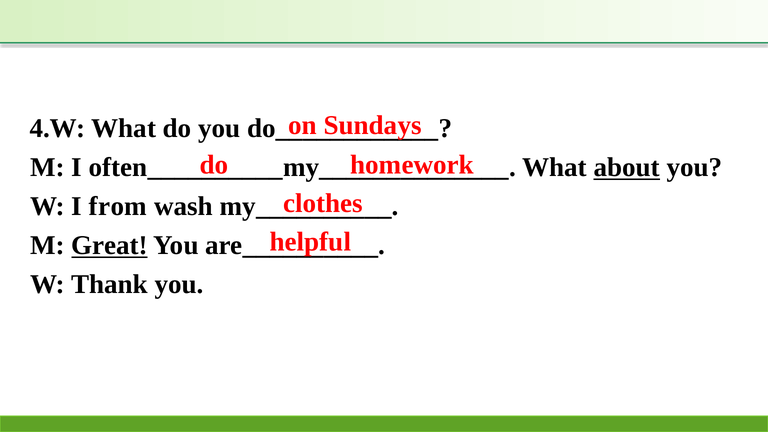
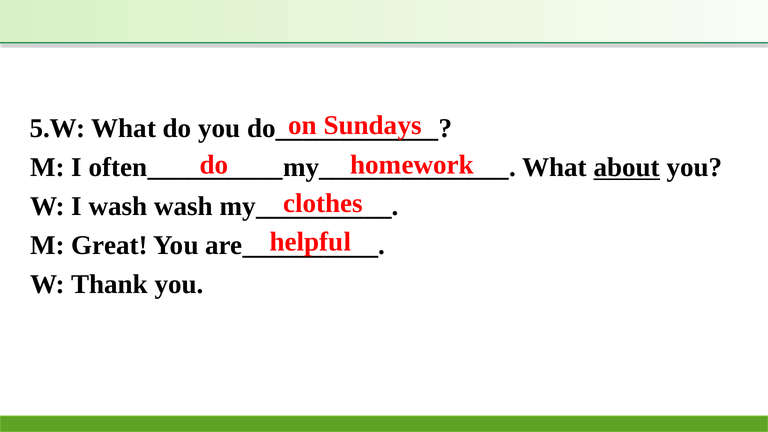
4.W: 4.W -> 5.W (58, 128)
I from: from -> wash (118, 206)
Great underline: present -> none (110, 245)
